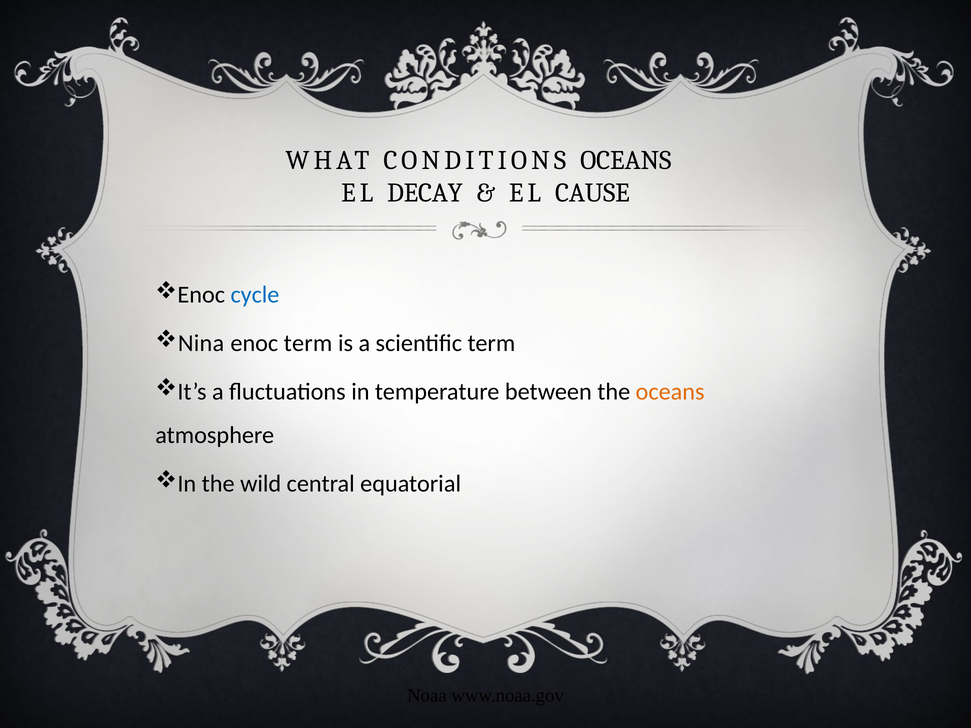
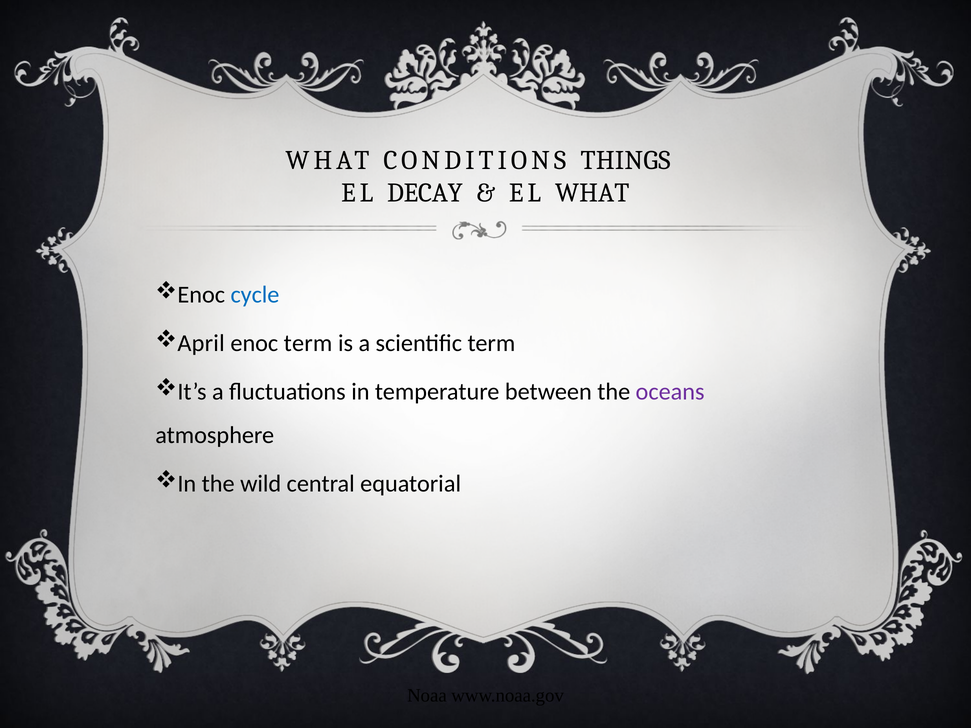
CONDITIONS OCEANS: OCEANS -> THINGS (626, 160)
EL CAUSE: CAUSE -> WHAT (592, 193)
Nina: Nina -> April (201, 343)
oceans colour: orange -> purple (670, 392)
